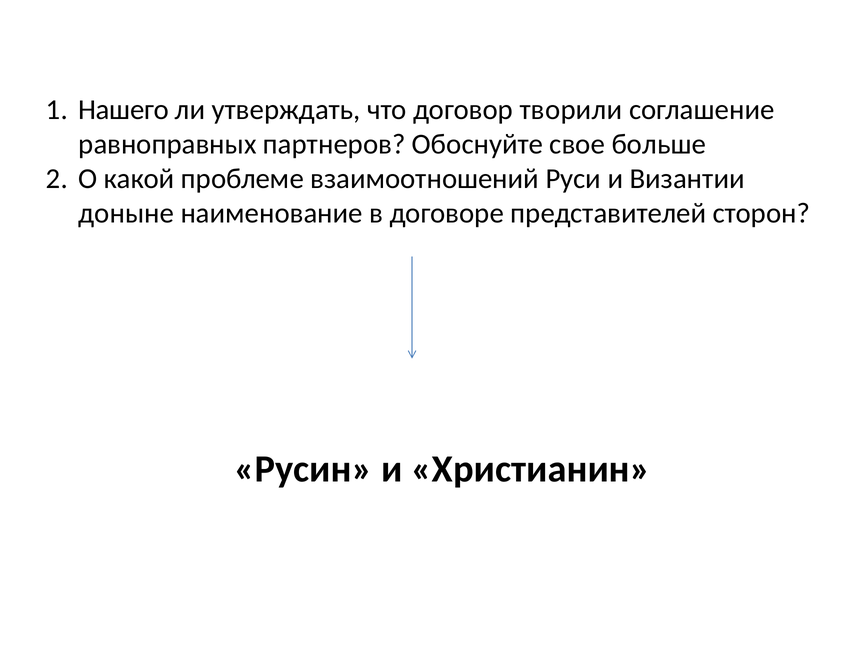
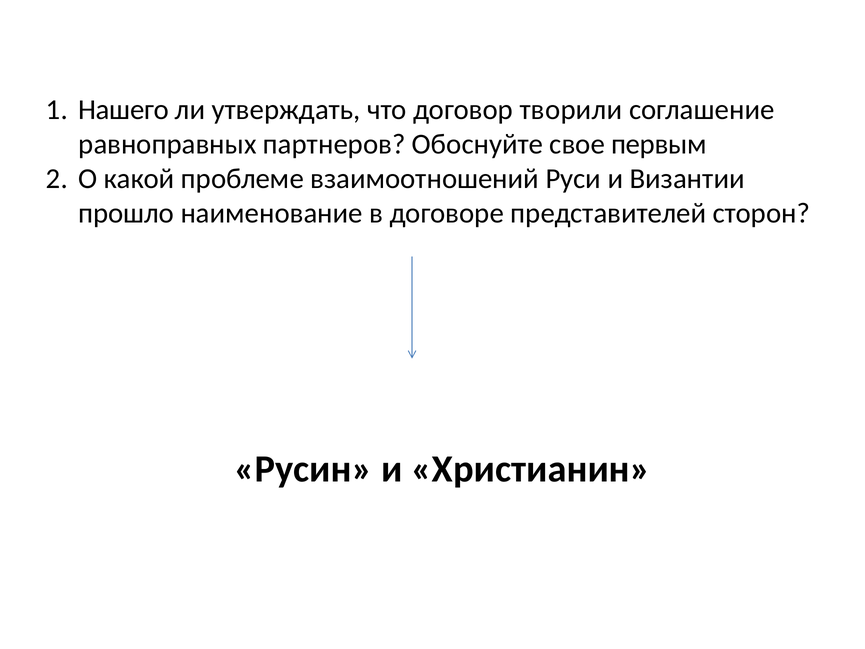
больше: больше -> первым (659, 144)
доныне: доныне -> прошло (126, 213)
